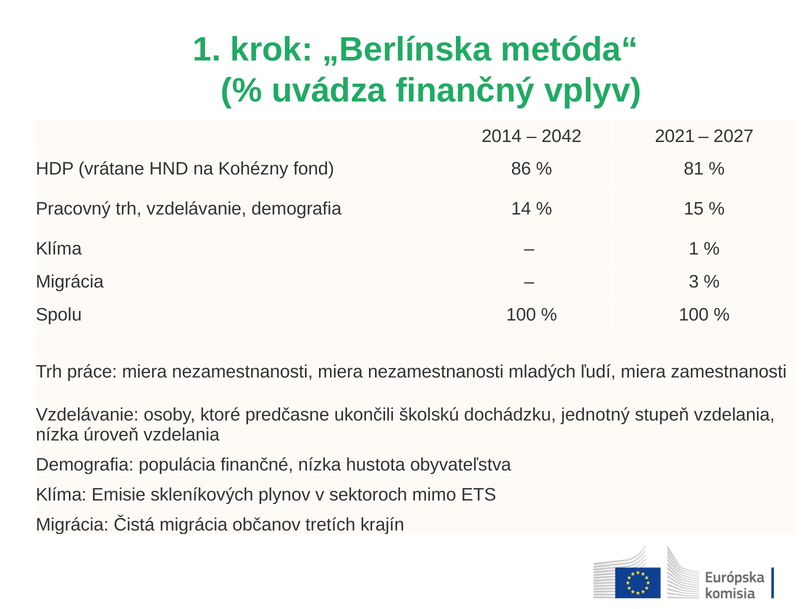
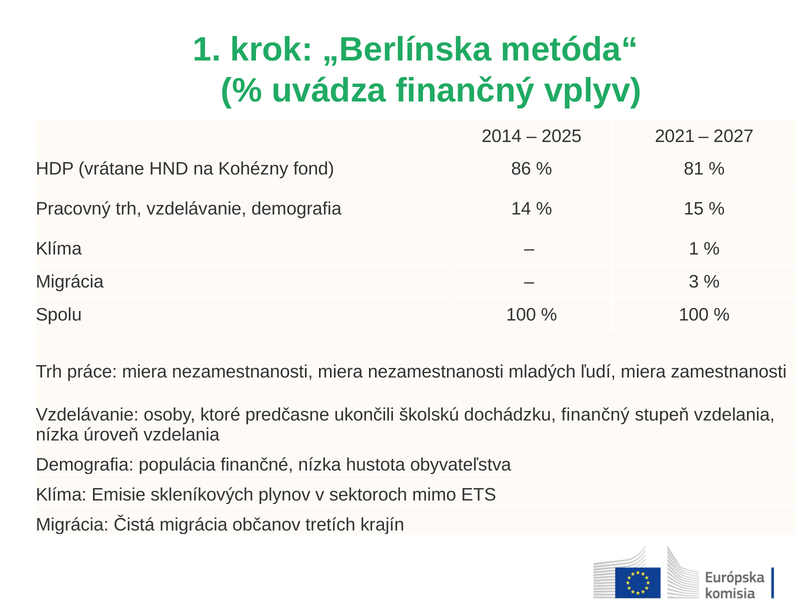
2042: 2042 -> 2025 (562, 136)
dochádzku jednotný: jednotný -> finančný (595, 415)
